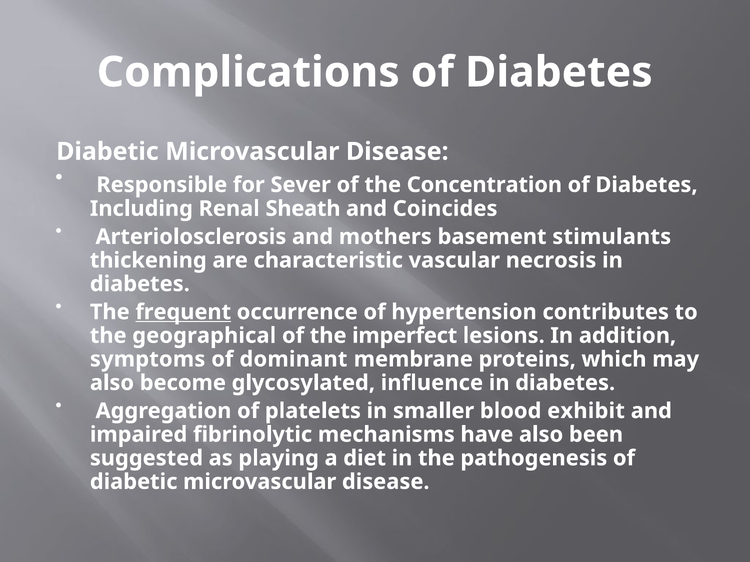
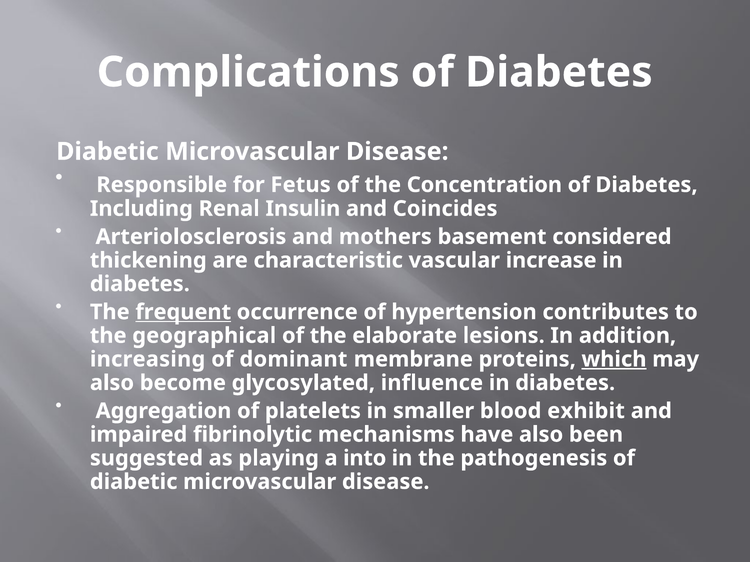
Sever: Sever -> Fetus (301, 185)
Sheath: Sheath -> Insulin (303, 209)
stimulants: stimulants -> considered (612, 237)
necrosis: necrosis -> increase (551, 261)
imperfect: imperfect -> elaborate (405, 336)
symptoms: symptoms -> increasing (148, 360)
which underline: none -> present (614, 360)
diet: diet -> into (365, 459)
